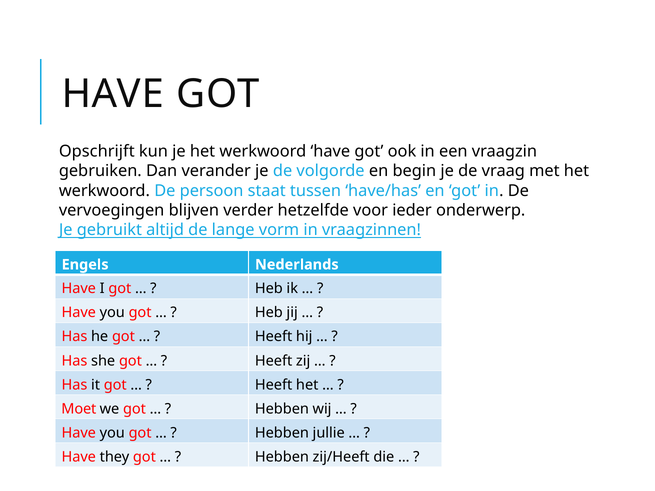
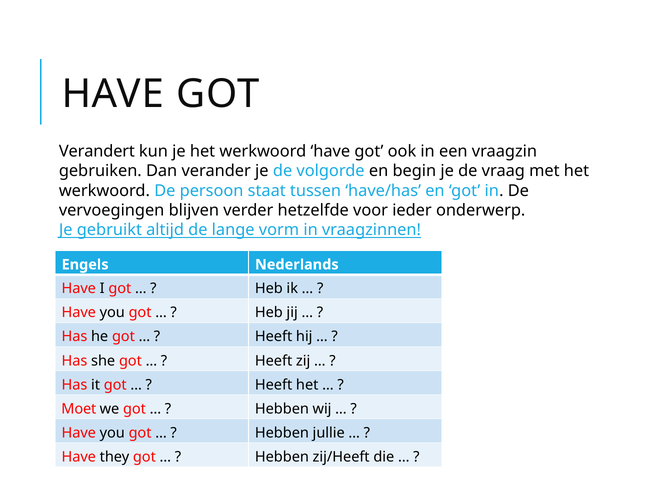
Opschrijft: Opschrijft -> Verandert (97, 151)
